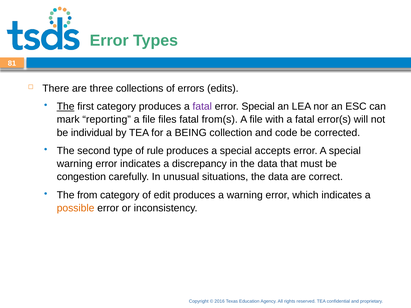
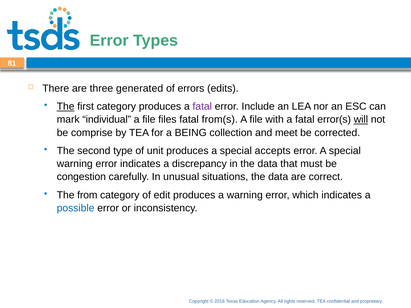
collections: collections -> generated (140, 88)
error Special: Special -> Include (258, 107)
reporting: reporting -> individual (107, 120)
will underline: none -> present (361, 120)
individual: individual -> comprise (92, 133)
code: code -> meet (286, 133)
rule: rule -> unit (155, 151)
possible colour: orange -> blue (76, 208)
